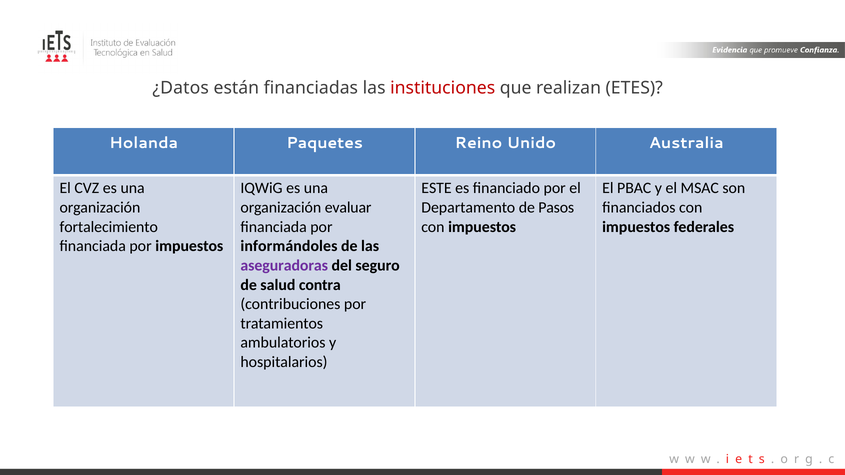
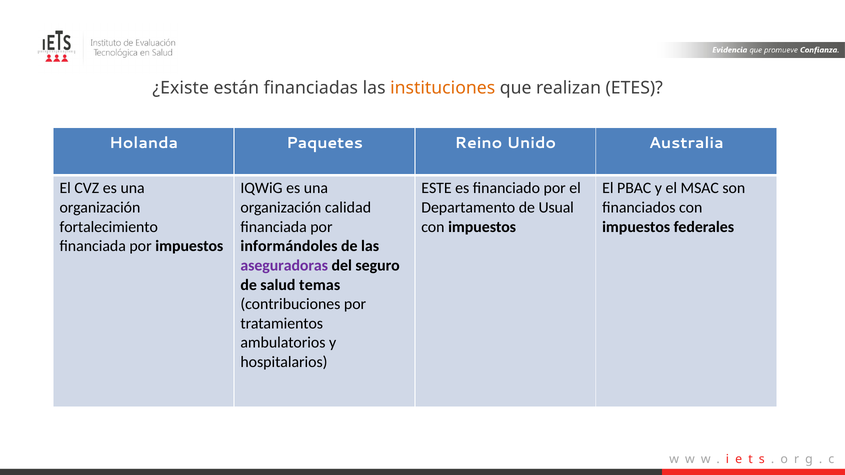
¿Datos: ¿Datos -> ¿Existe (181, 88)
instituciones colour: red -> orange (443, 88)
evaluar: evaluar -> calidad (348, 208)
Pasos: Pasos -> Usual (556, 208)
contra: contra -> temas (320, 285)
